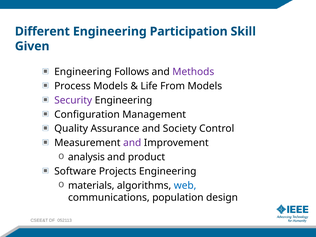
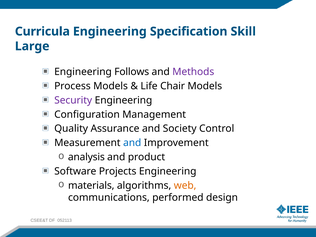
Different: Different -> Curricula (42, 31)
Participation: Participation -> Specification (189, 31)
Given: Given -> Large (32, 46)
From: From -> Chair (173, 86)
and colour: purple -> blue (132, 143)
web colour: blue -> orange (185, 185)
population: population -> performed (178, 198)
